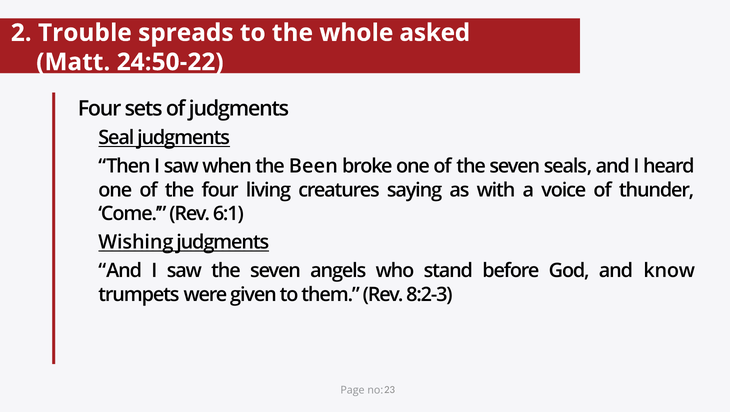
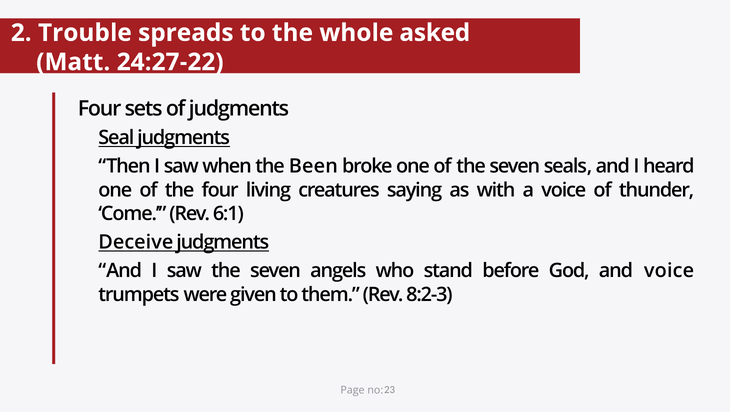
24:50-22: 24:50-22 -> 24:27-22 (170, 62)
Wishing: Wishing -> Deceive (136, 242)
and know: know -> voice (669, 271)
